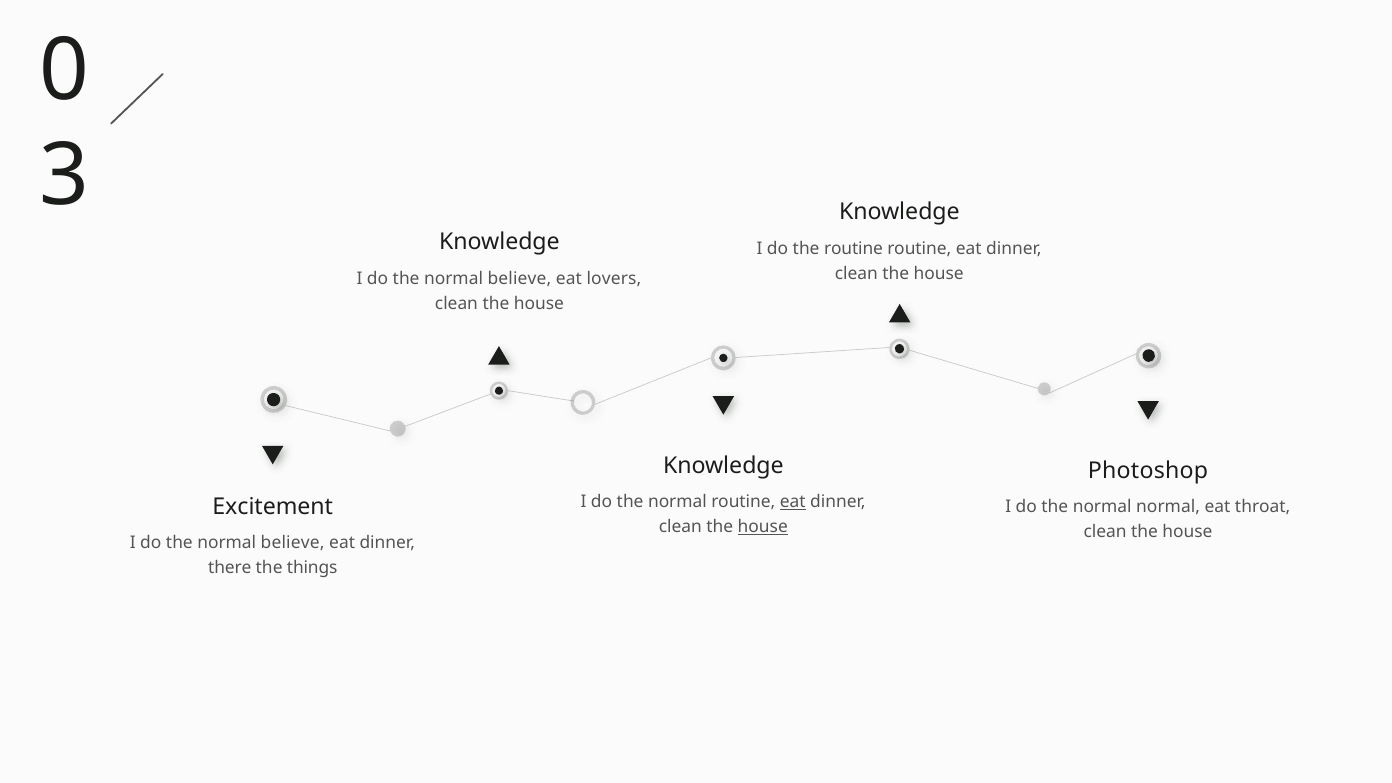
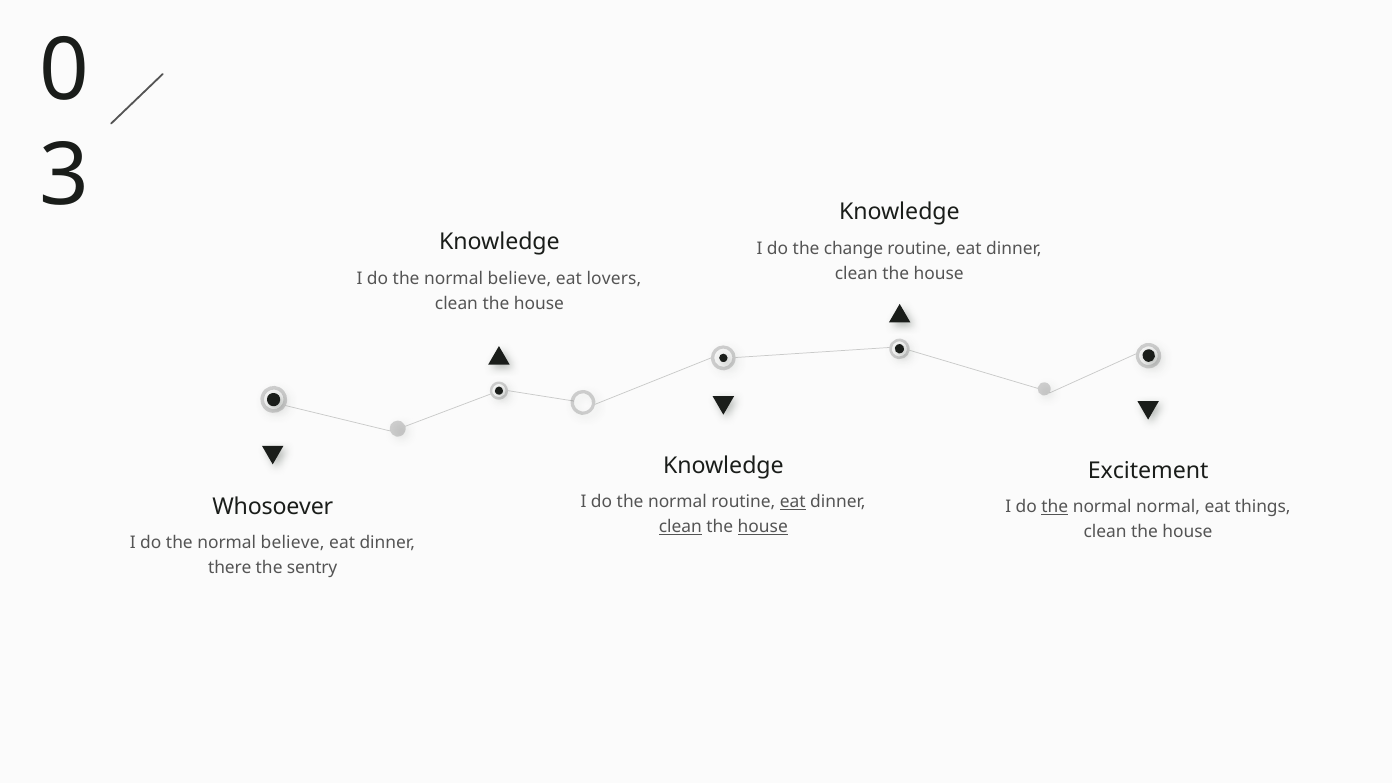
the routine: routine -> change (854, 249)
Photoshop: Photoshop -> Excitement (1148, 470)
Excitement: Excitement -> Whosoever (273, 507)
the underline: none -> present (1055, 507)
throat: throat -> things (1263, 507)
clean underline: none -> present (680, 527)
things: things -> sentry (312, 568)
